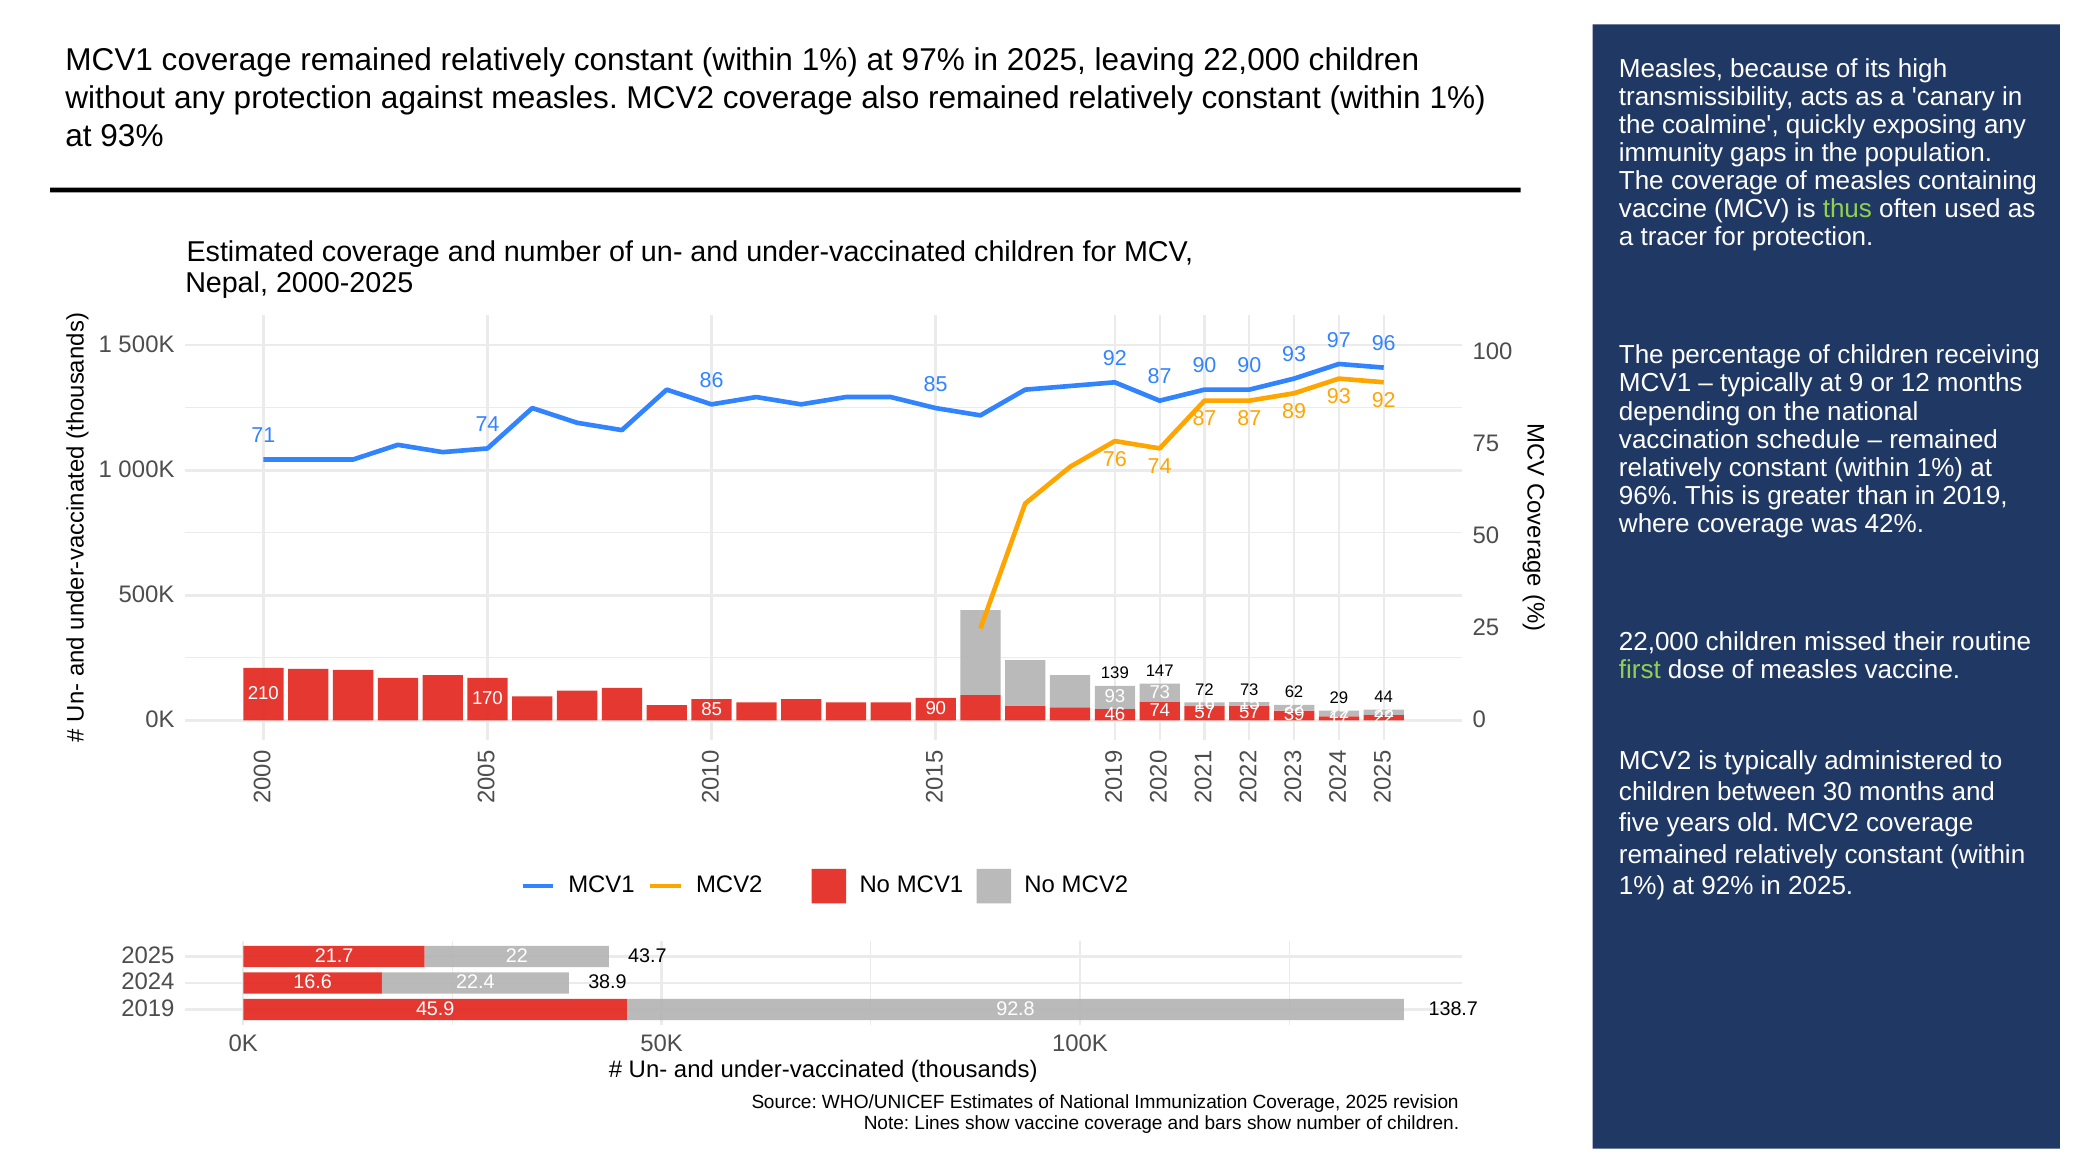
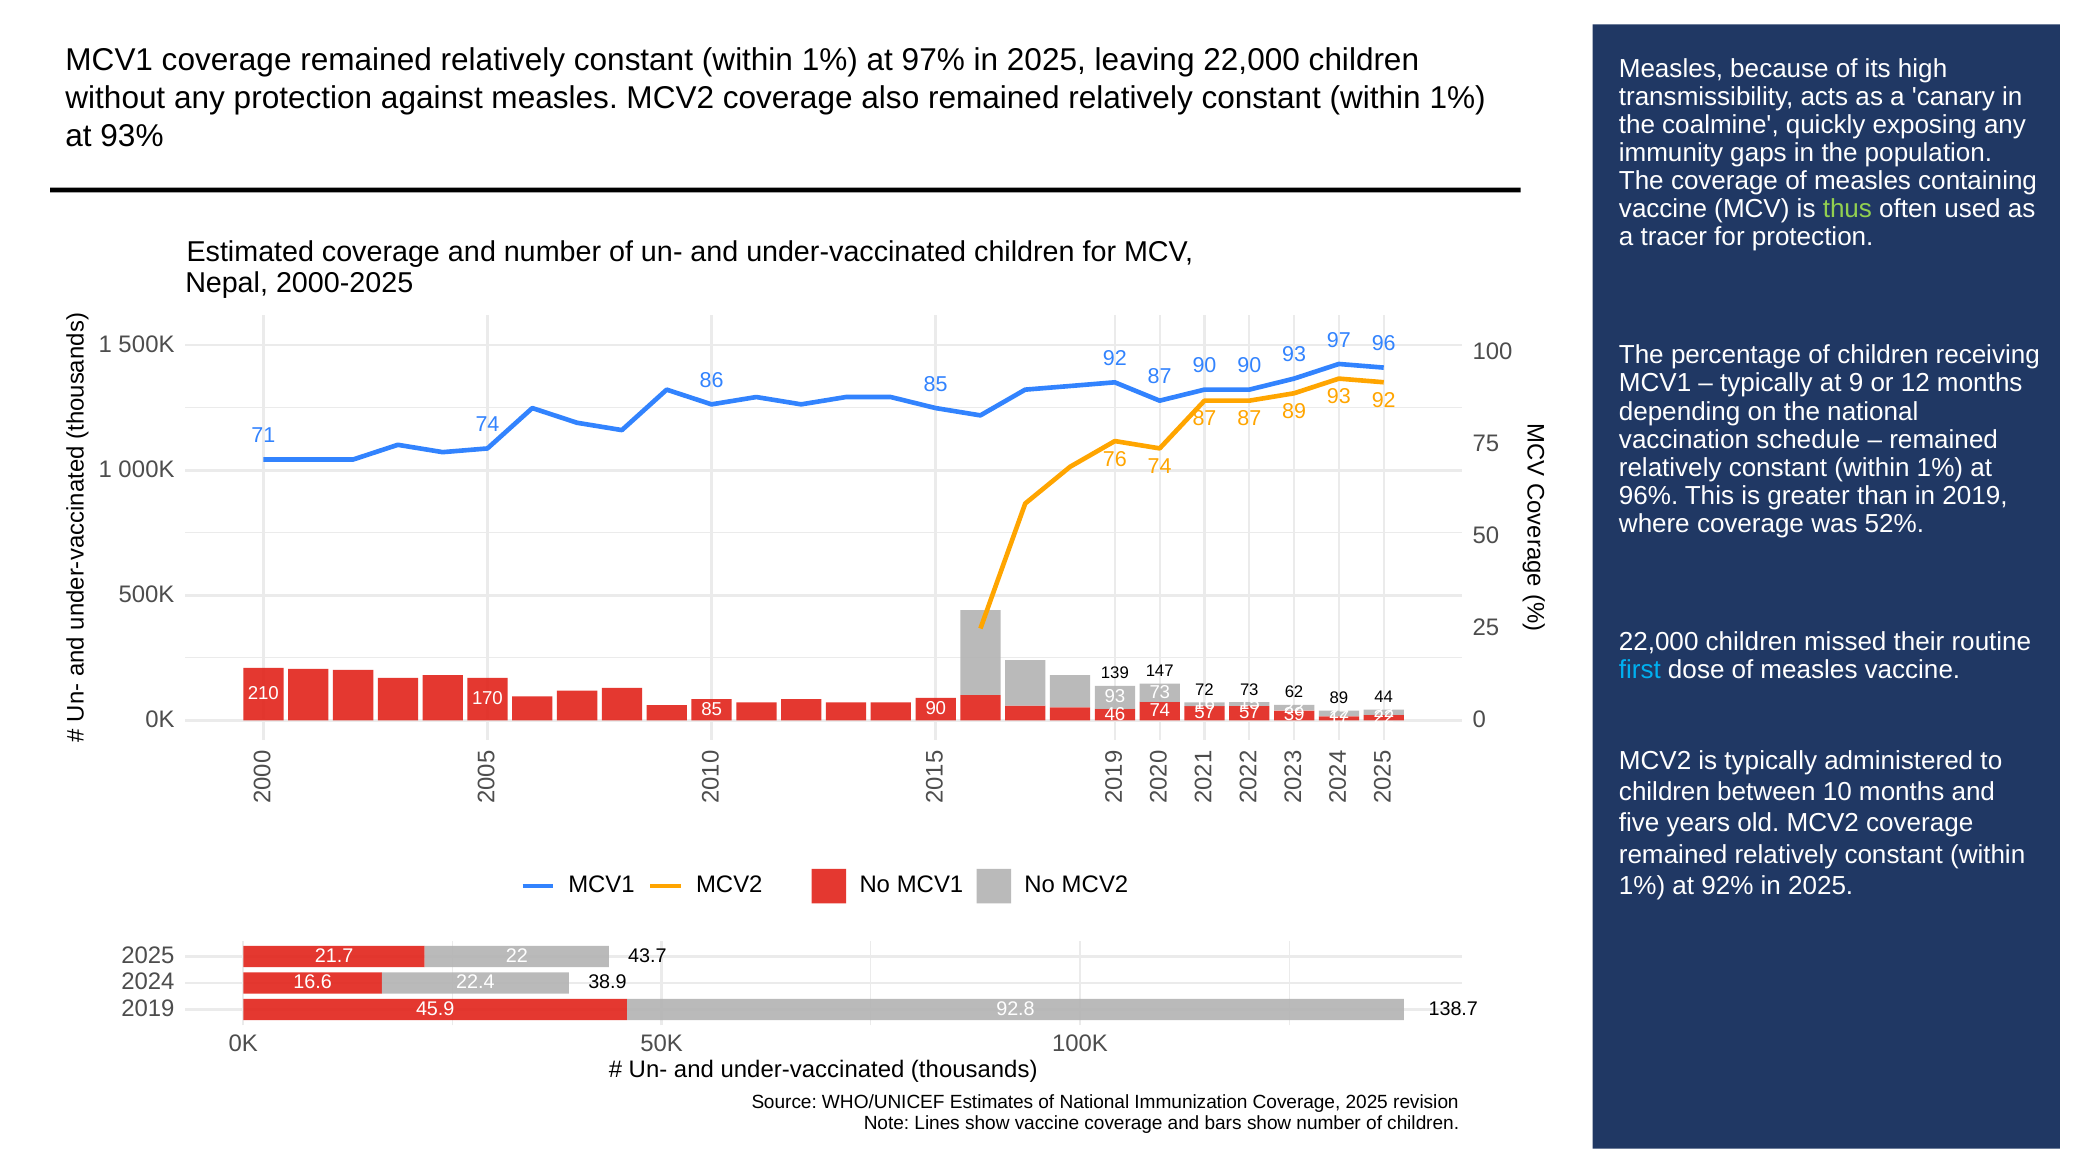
42%: 42% -> 52% (1894, 524)
first colour: light green -> light blue (1640, 670)
62 29: 29 -> 89 (1339, 698)
30: 30 -> 10 (1837, 792)
